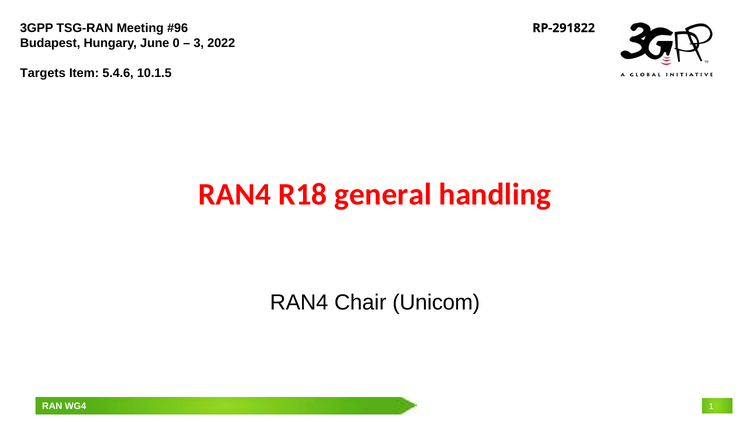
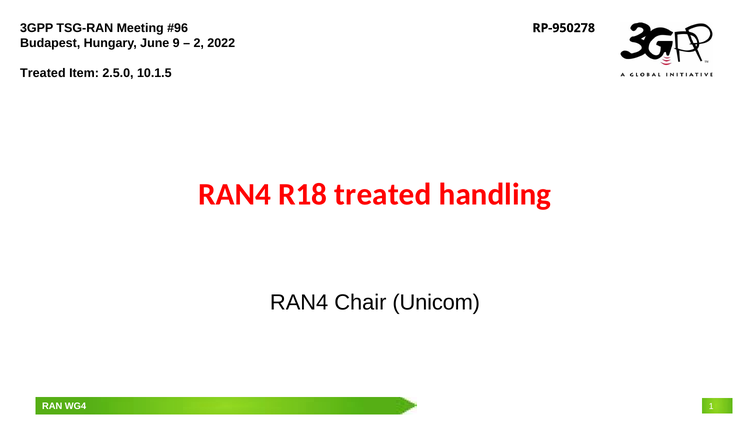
RP-291822: RP-291822 -> RP-950278 (564, 28)
0: 0 -> 9 (176, 43)
3: 3 -> 2 (199, 43)
Targets: Targets -> Treated (43, 73)
5.4.6: 5.4.6 -> 2.5.0 (118, 73)
R18 general: general -> treated (383, 194)
